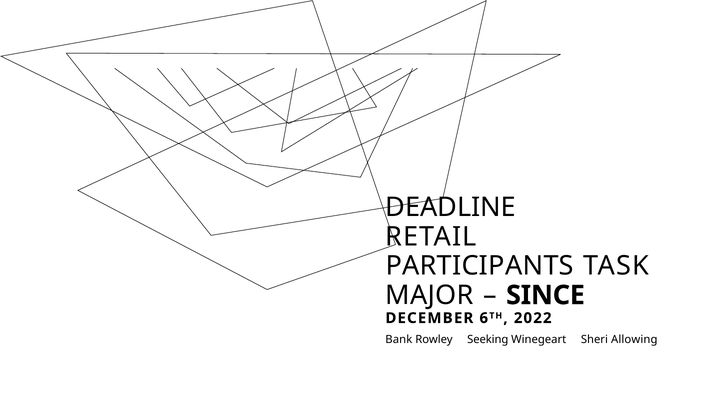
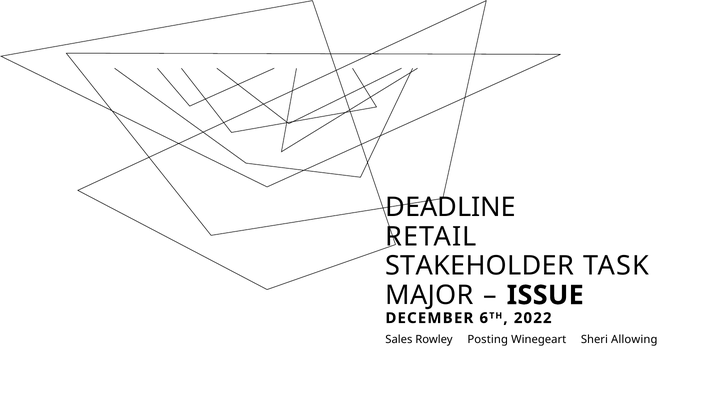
PARTICIPANTS: PARTICIPANTS -> STAKEHOLDER (480, 266)
SINCE: SINCE -> ISSUE (545, 295)
Bank: Bank -> Sales (399, 340)
Seeking: Seeking -> Posting (488, 340)
